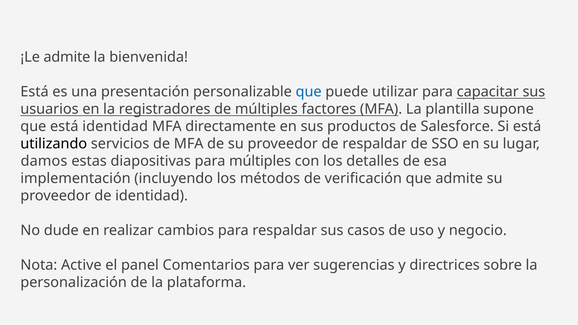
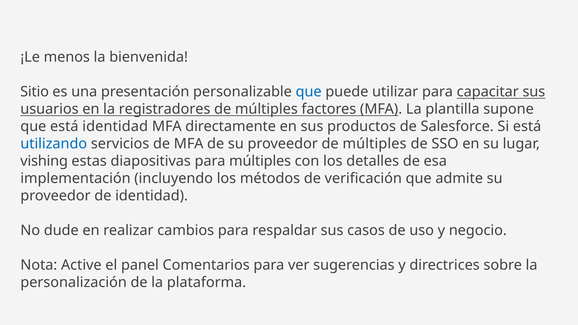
¡Le admite: admite -> menos (67, 57)
Está: Está -> Sitio (35, 92)
utilizando colour: black -> blue (54, 144)
proveedor de respaldar: respaldar -> múltiples (375, 144)
damos: damos -> vishing (44, 161)
